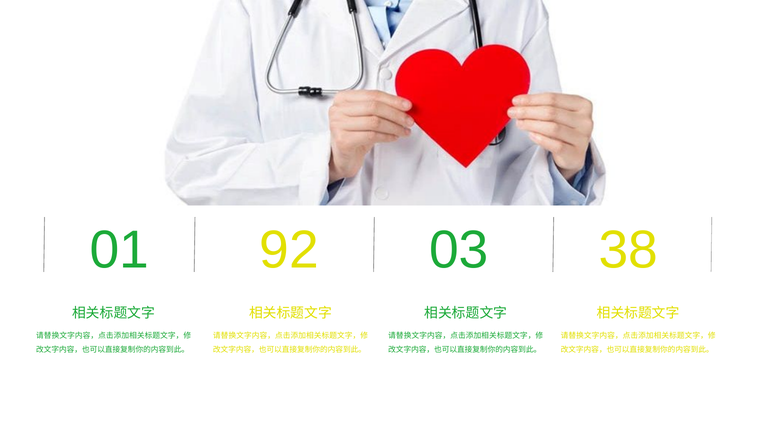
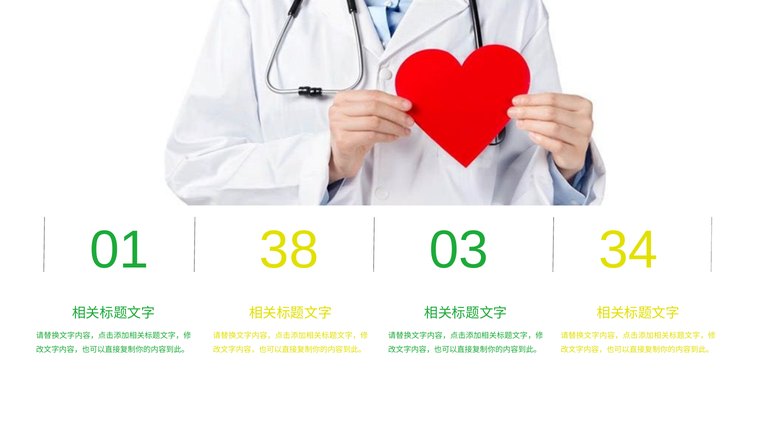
92: 92 -> 38 (289, 250)
38: 38 -> 34 (628, 250)
